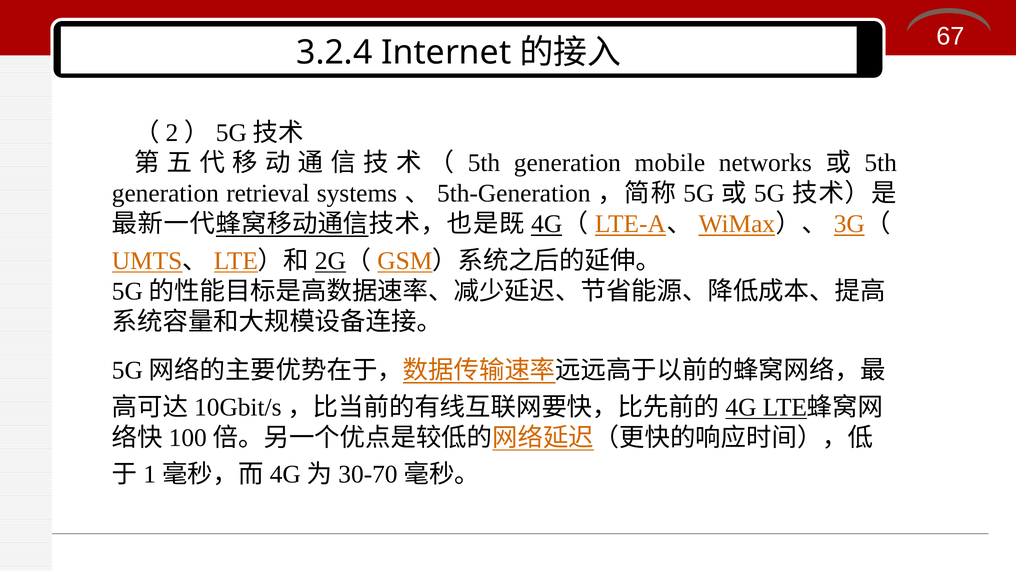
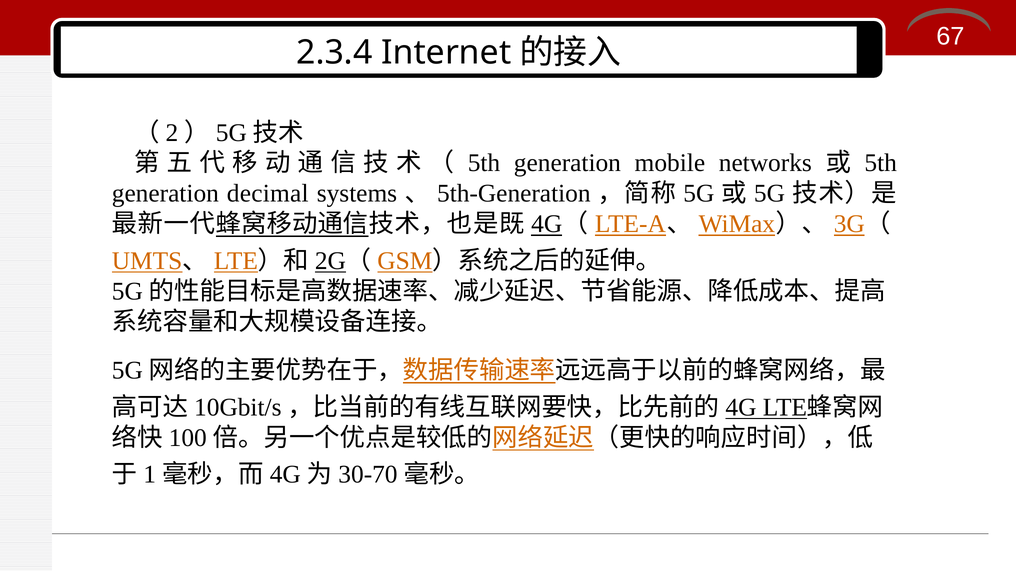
3.2.4: 3.2.4 -> 2.3.4 (334, 52)
retrieval: retrieval -> decimal (268, 194)
